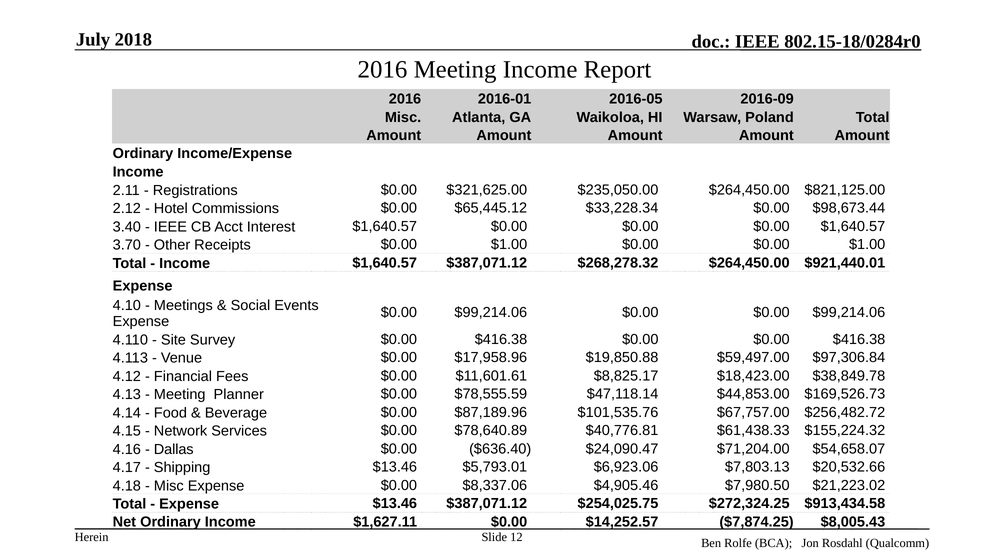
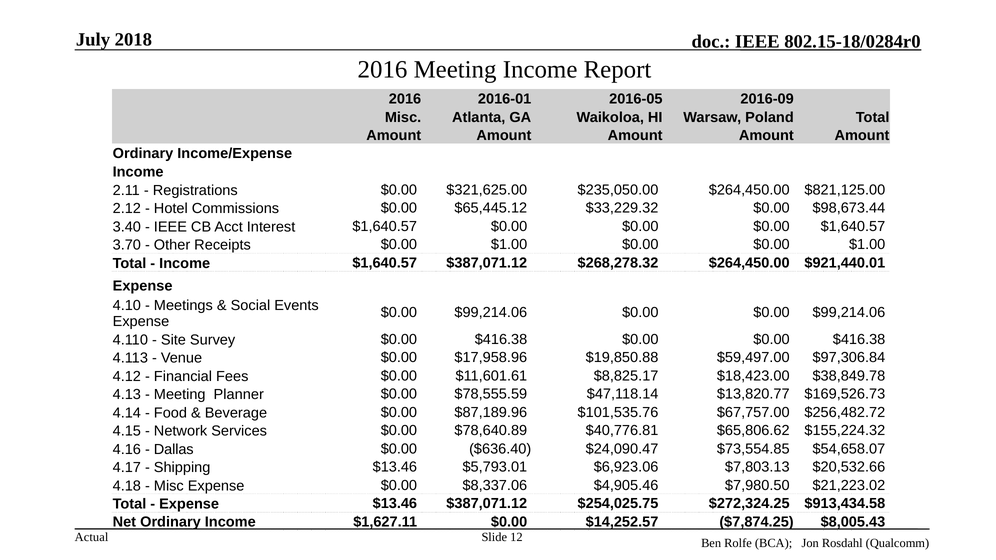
$33,228.34: $33,228.34 -> $33,229.32 (622, 208)
$44,853.00: $44,853.00 -> $13,820.77 (753, 394)
$61,438.33: $61,438.33 -> $65,806.62 (753, 431)
$71,204.00: $71,204.00 -> $73,554.85 (753, 449)
Herein: Herein -> Actual (92, 537)
